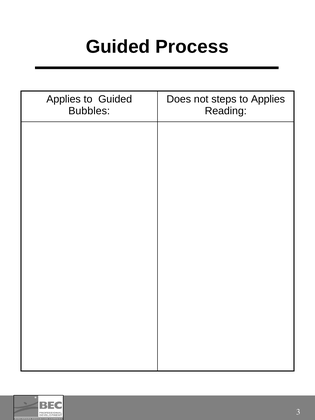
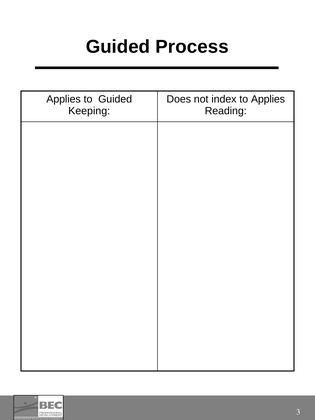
steps: steps -> index (224, 99)
Bubbles: Bubbles -> Keeping (89, 111)
